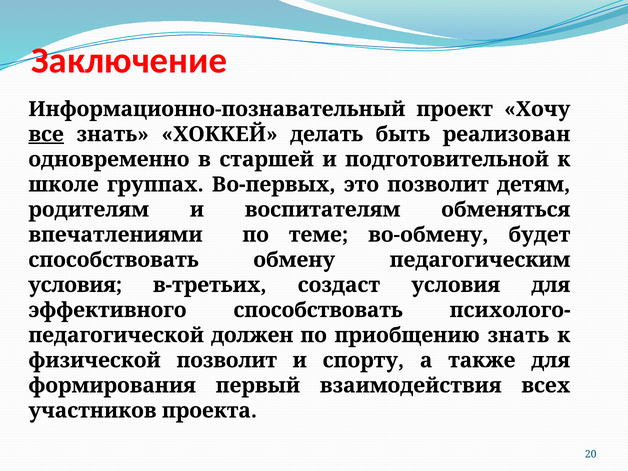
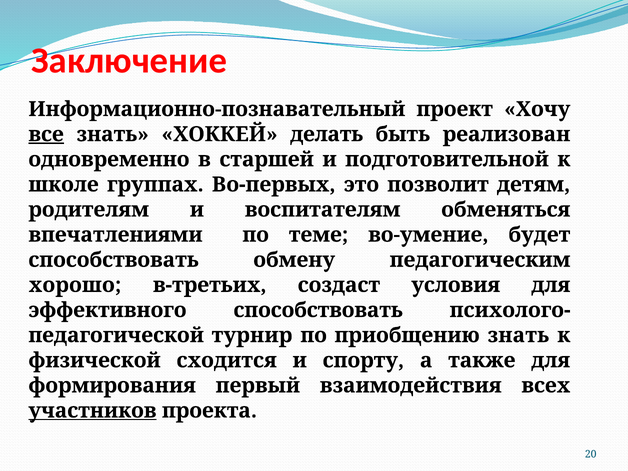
во-обмену: во-обмену -> во-умение (428, 235)
условия: условия -> хорошо (75, 285)
должен: должен -> турнир (252, 335)
физической позволит: позволит -> сходится (227, 360)
участников underline: none -> present (92, 411)
